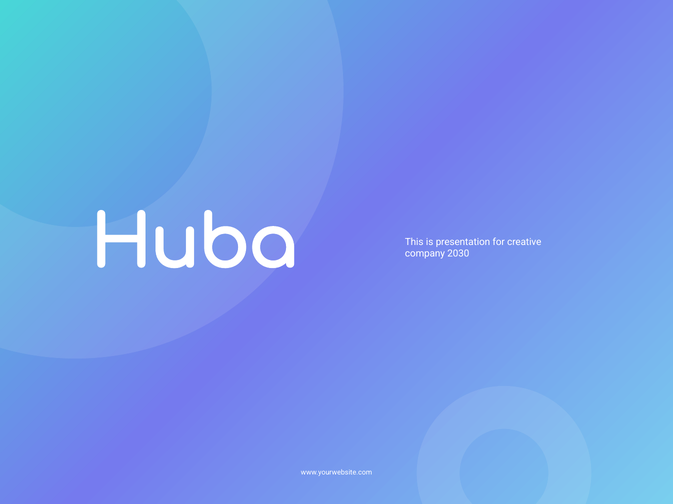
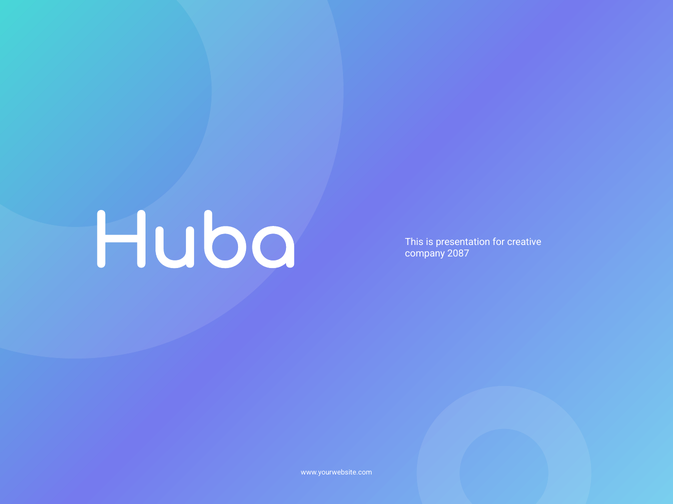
2030: 2030 -> 2087 (458, 254)
